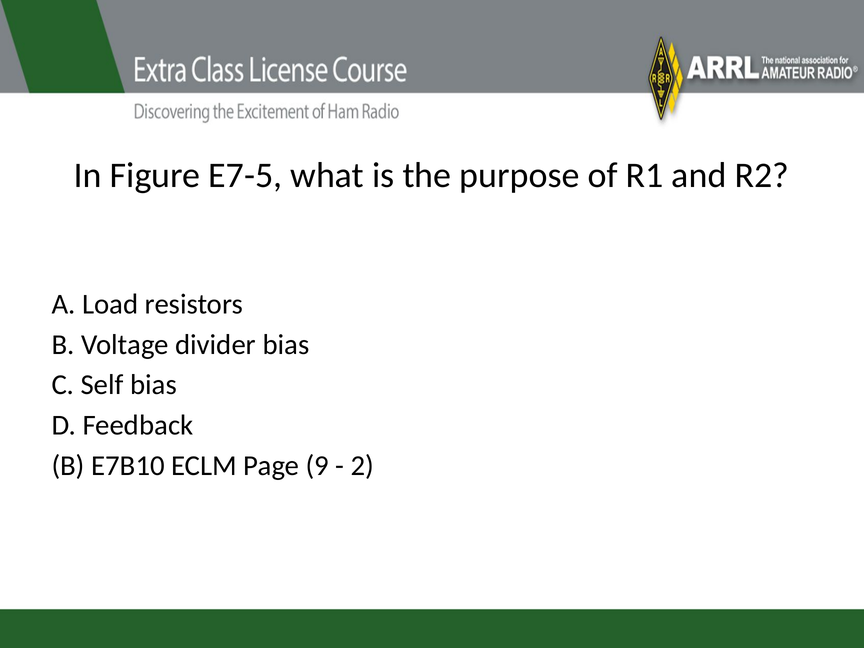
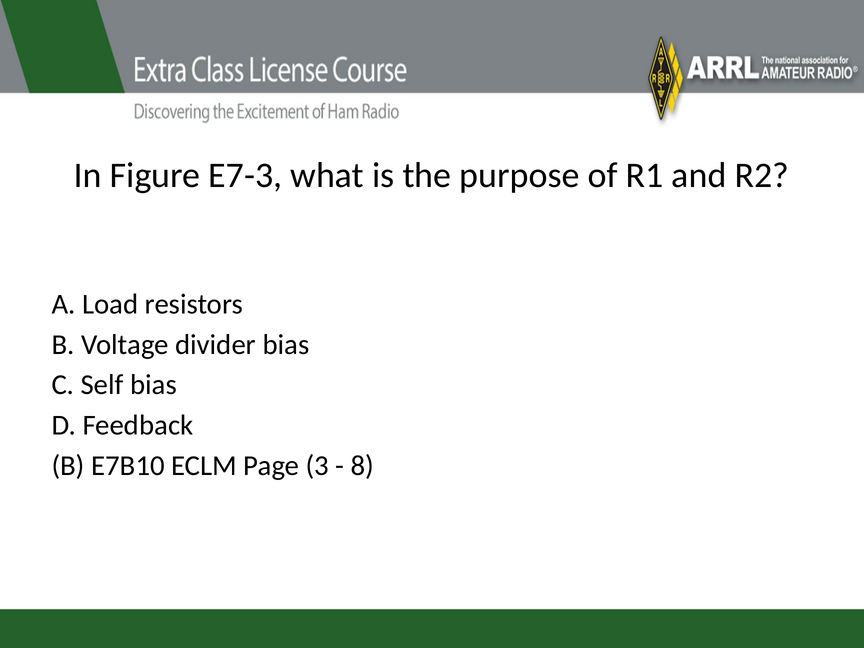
E7-5: E7-5 -> E7-3 (245, 175)
9: 9 -> 3 (317, 466)
2: 2 -> 8 (362, 466)
